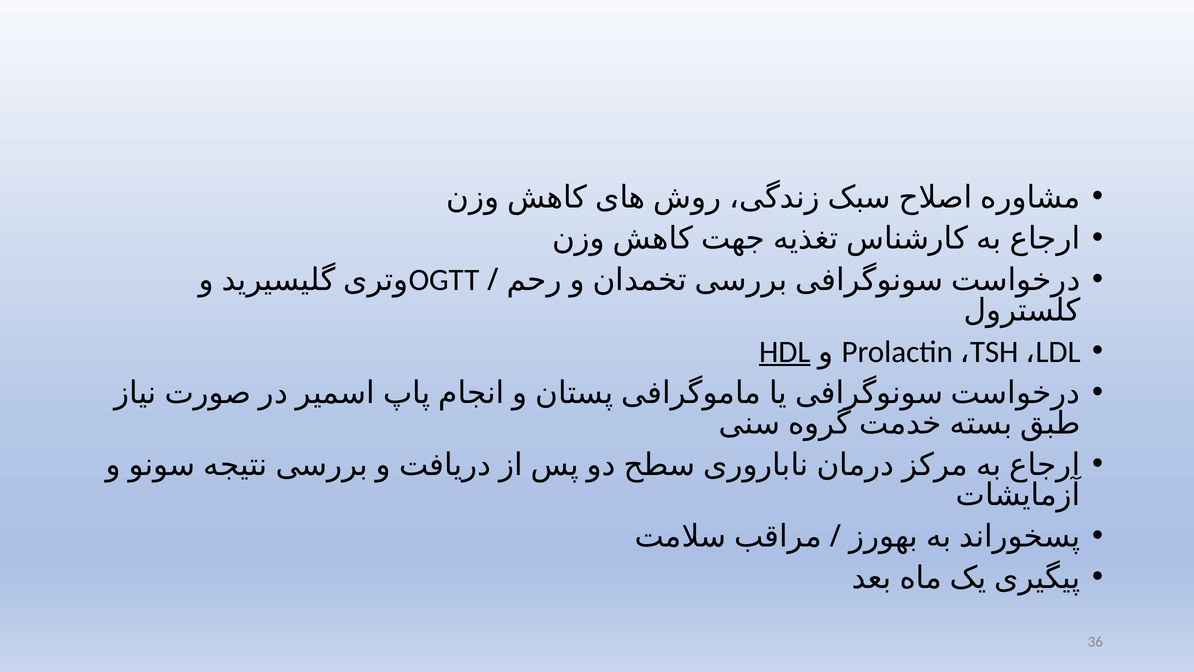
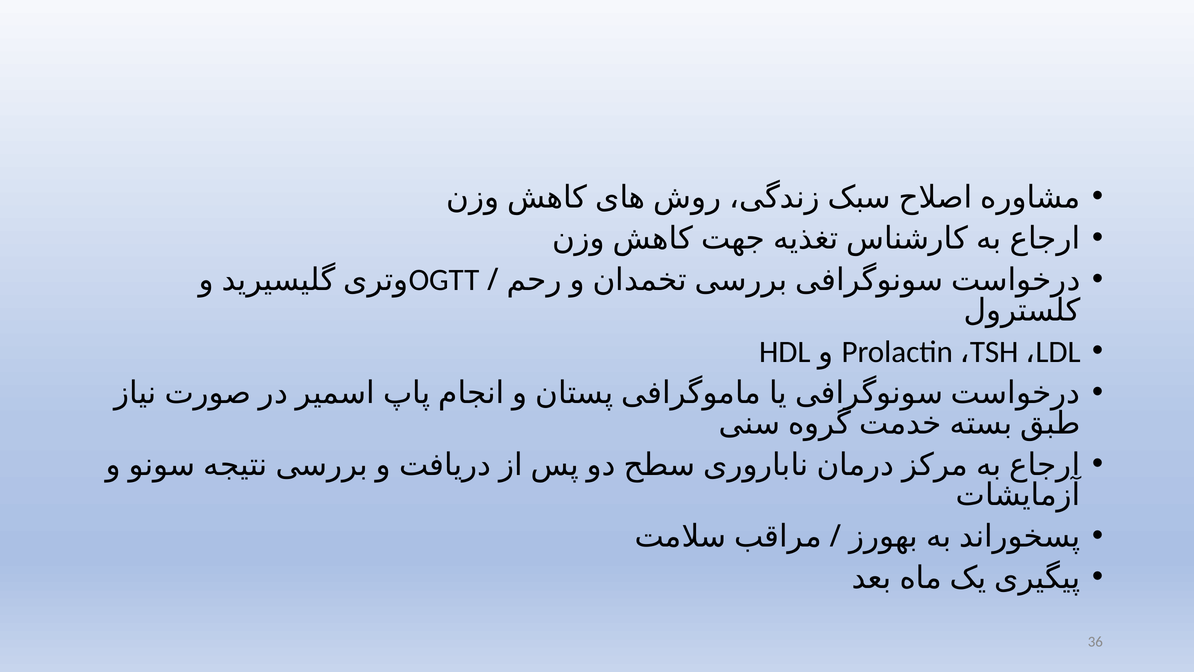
HDL underline: present -> none (785, 352)
